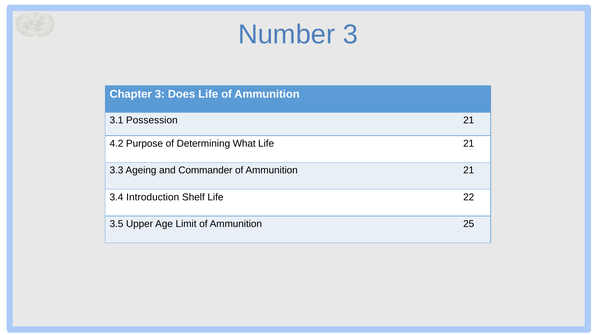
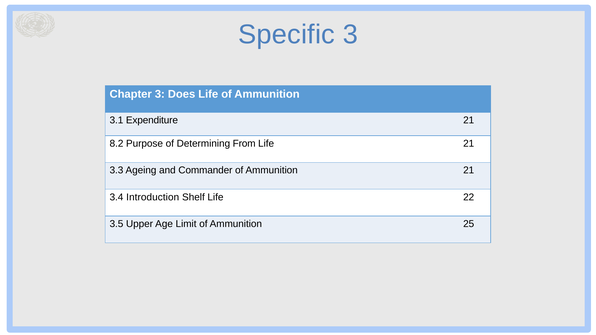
Number: Number -> Specific (287, 35)
Possession: Possession -> Expenditure (152, 120)
4.2: 4.2 -> 8.2 (117, 144)
What: What -> From (244, 144)
